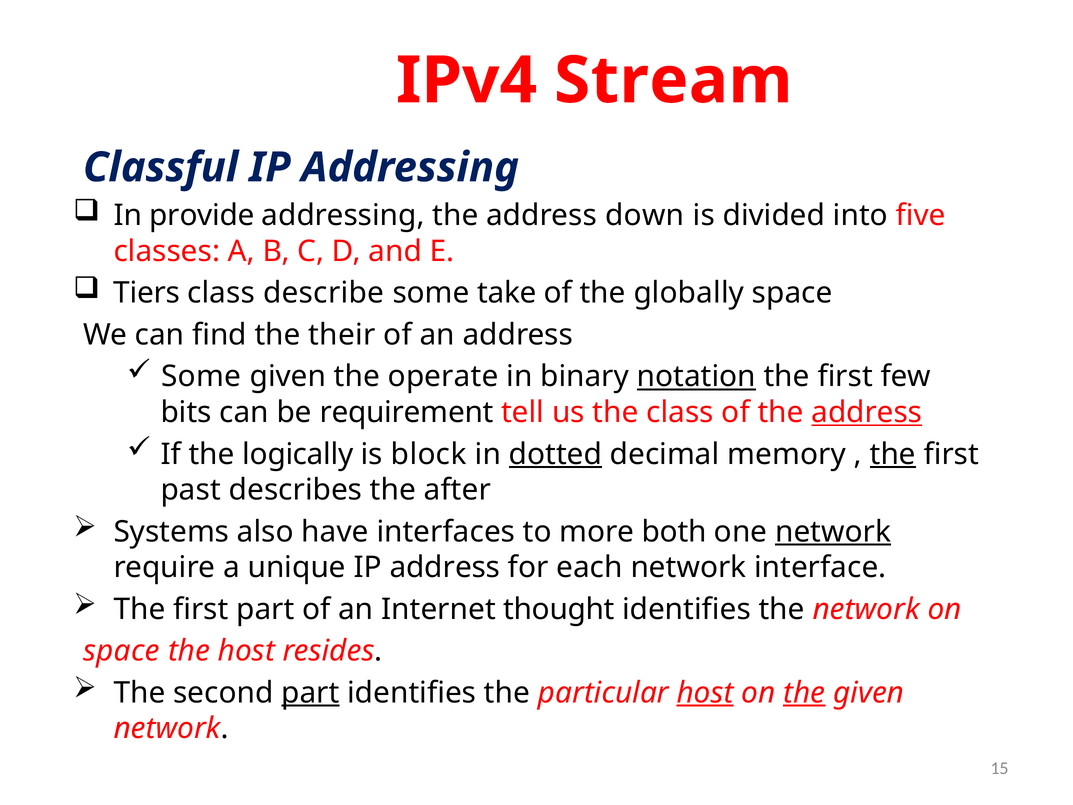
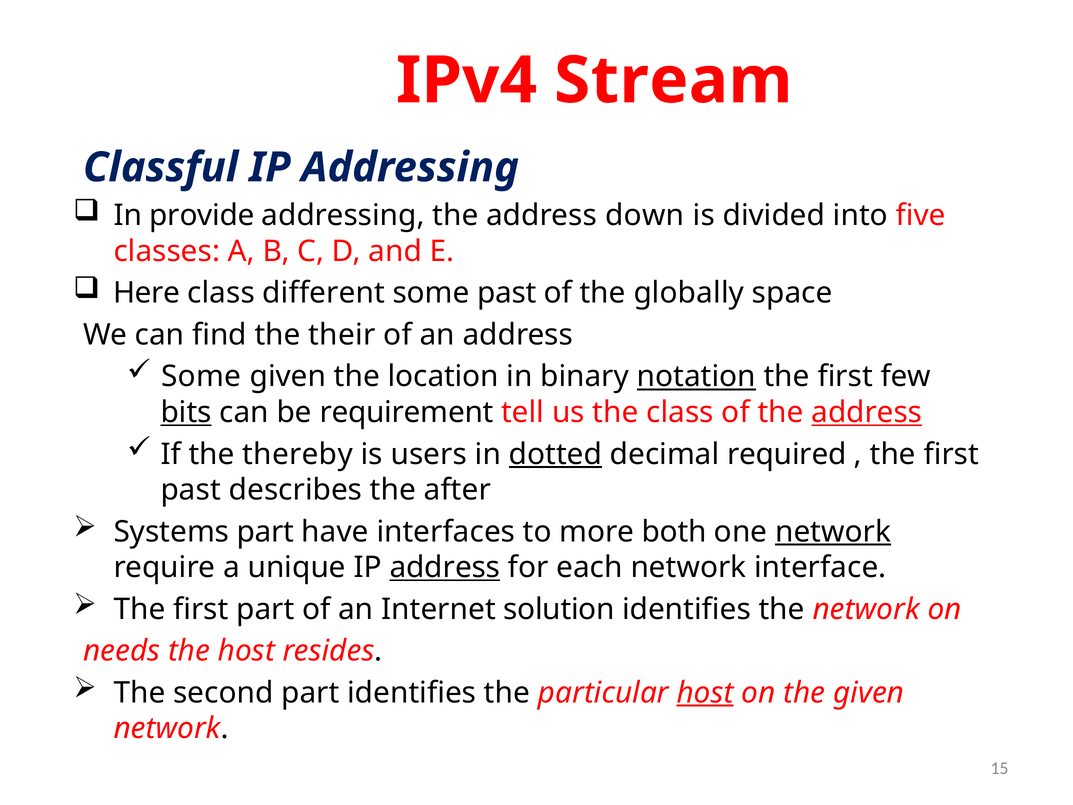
Tiers: Tiers -> Here (147, 293)
describe: describe -> different (324, 293)
some take: take -> past (507, 293)
operate: operate -> location (443, 377)
bits underline: none -> present (186, 412)
logically: logically -> thereby (298, 454)
block: block -> users (429, 454)
memory: memory -> required (787, 454)
the underline: present -> none (893, 454)
Systems also: also -> part (266, 532)
address underline: none -> present (445, 567)
thought: thought -> solution (559, 609)
space: space -> needs (122, 651)
part underline: present -> none (310, 693)
the underline: present -> none (804, 693)
